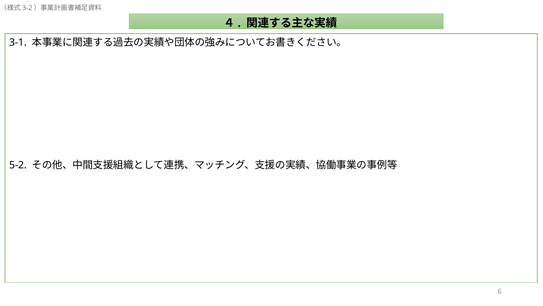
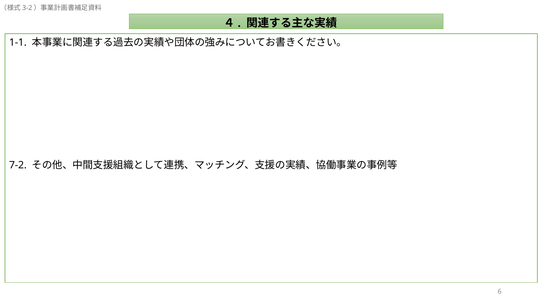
3-1: 3-1 -> 1-1 (18, 43)
5-2: 5-2 -> 7-2 (18, 165)
